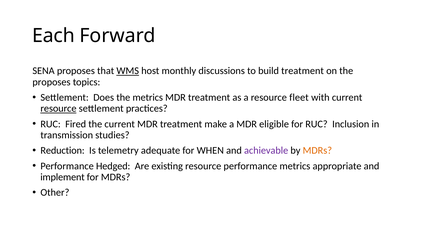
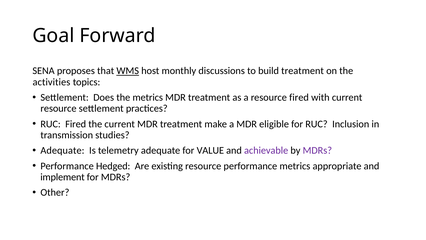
Each: Each -> Goal (53, 36)
proposes: proposes -> activities (51, 82)
resource fleet: fleet -> fired (299, 97)
resource underline: present -> none (58, 108)
Reduction: Reduction -> Adequate (62, 150)
WHEN: WHEN -> VALUE (210, 150)
MDRs colour: orange -> purple (317, 150)
